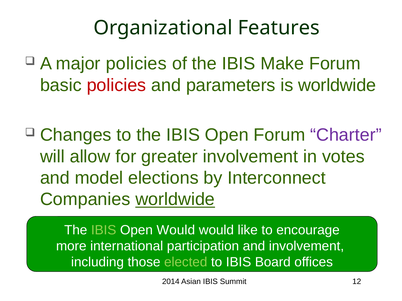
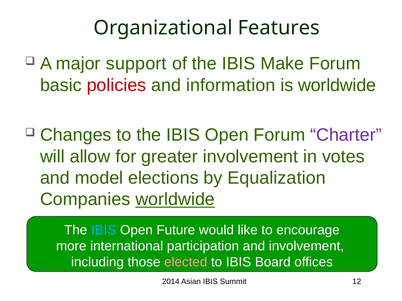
major policies: policies -> support (136, 64)
parameters: parameters -> information (231, 85)
Interconnect: Interconnect -> Equalization (277, 178)
IBIS colour: light green -> light blue (104, 230)
Open Would: Would -> Future (176, 230)
elected colour: light green -> pink (186, 263)
